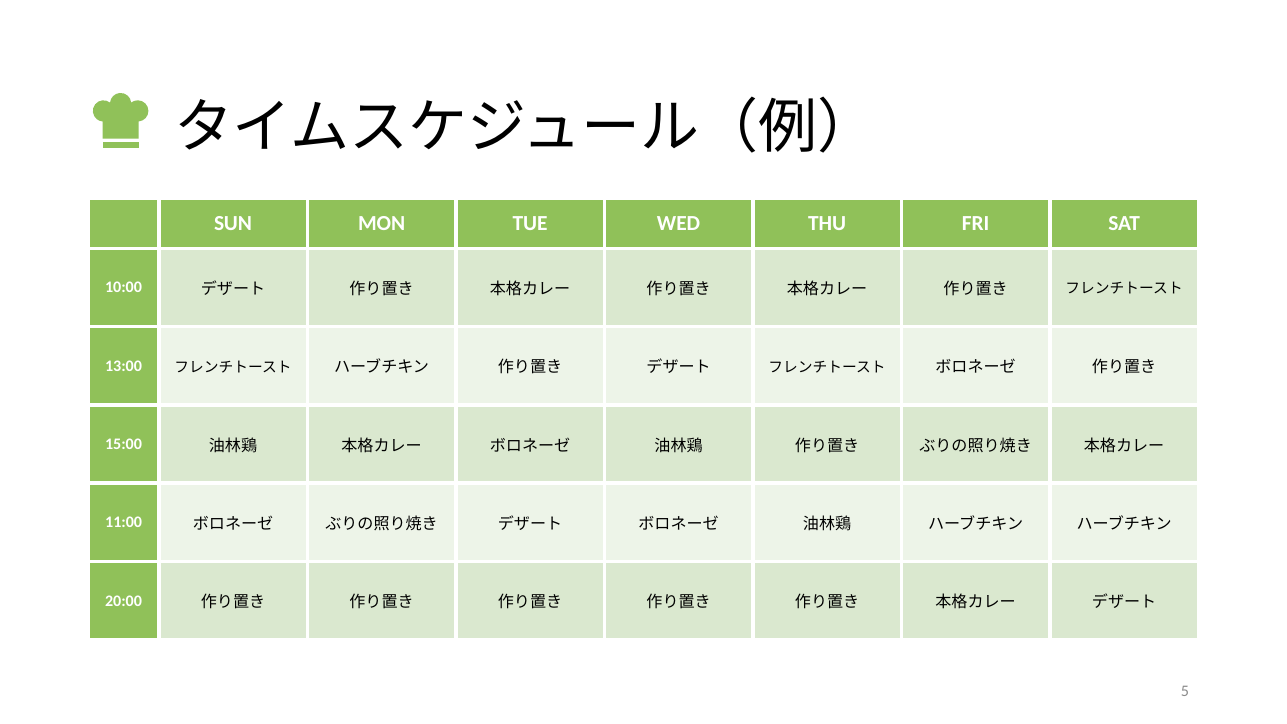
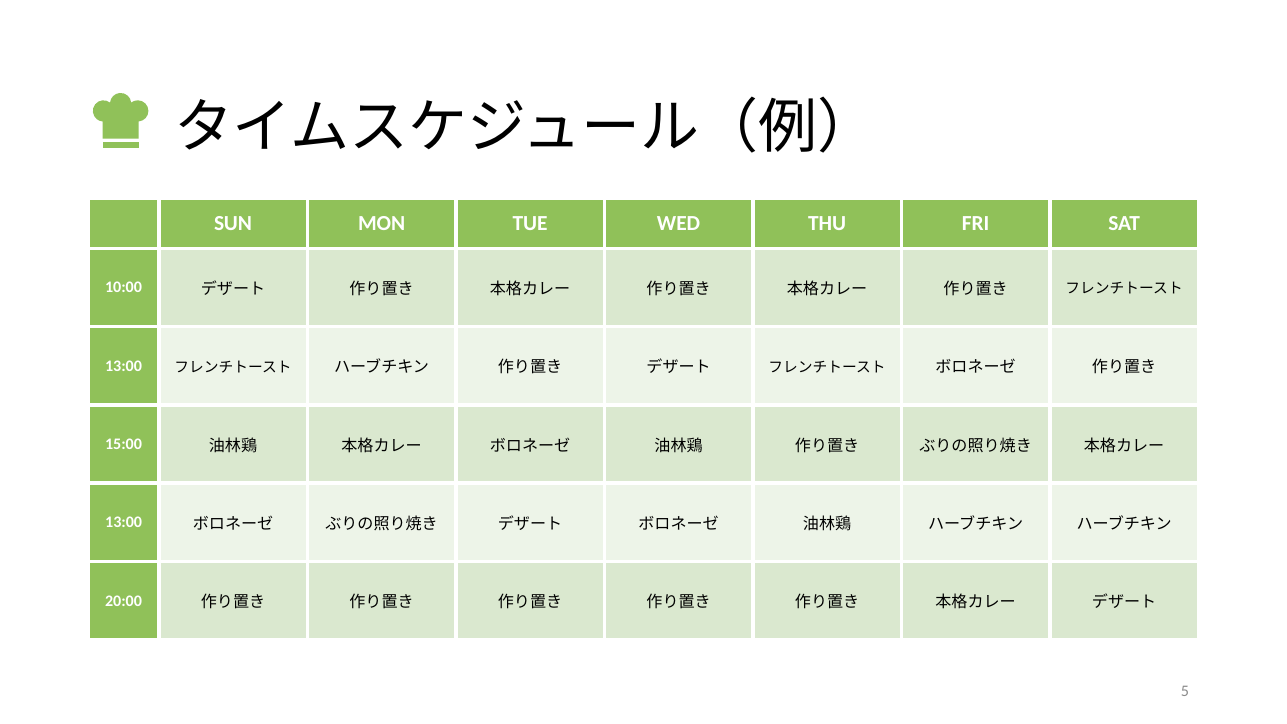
11:00: 11:00 -> 13:00 (124, 522)
